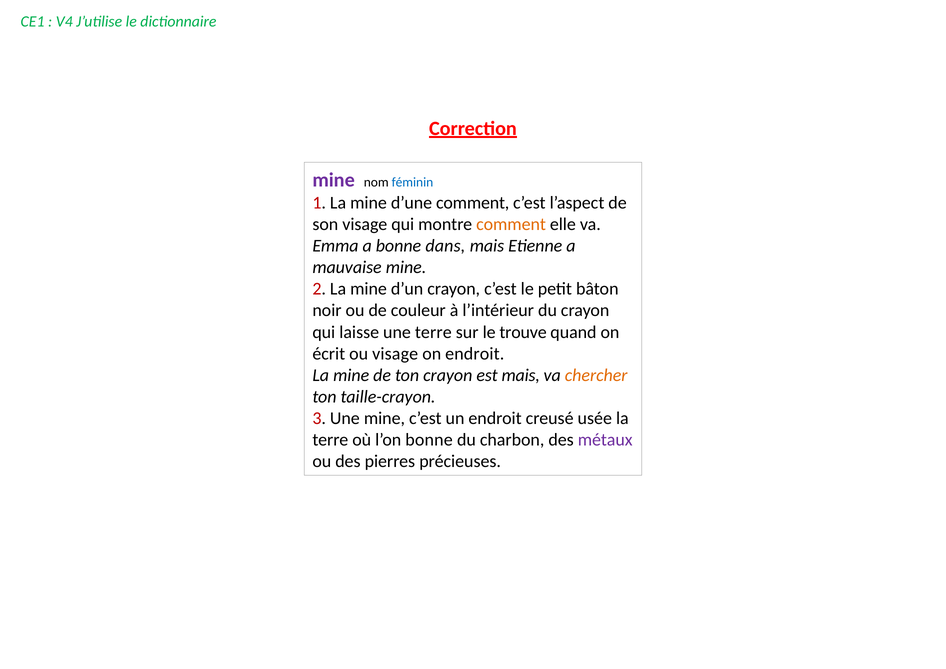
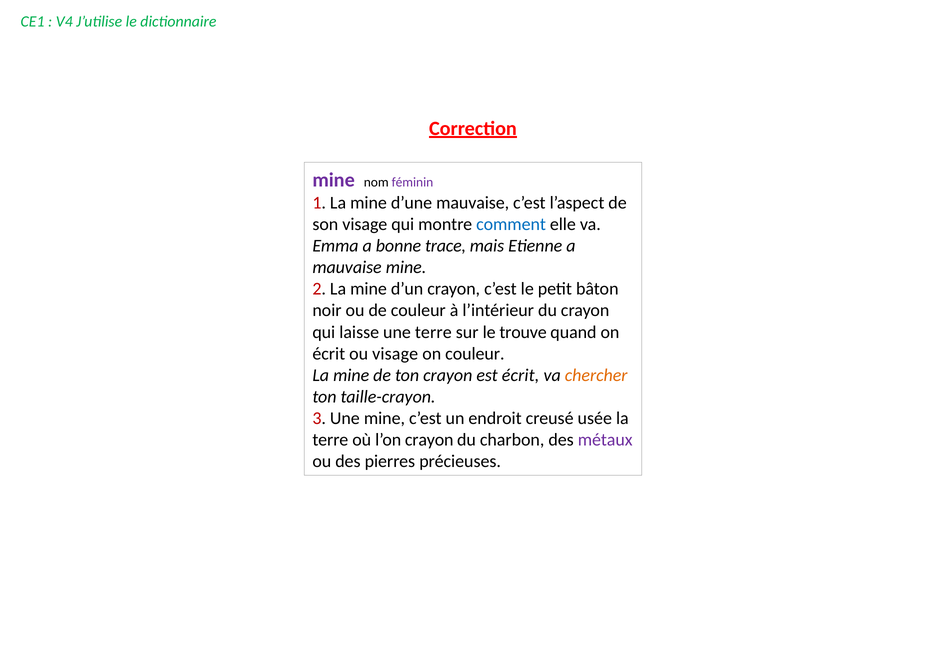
féminin colour: blue -> purple (412, 182)
d’une comment: comment -> mauvaise (473, 203)
comment colour: orange -> blue (511, 224)
dans: dans -> trace (446, 246)
on endroit: endroit -> couleur (475, 354)
est mais: mais -> écrit (521, 375)
l’on bonne: bonne -> crayon (429, 440)
